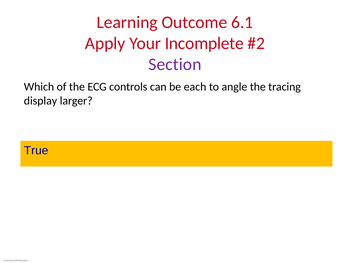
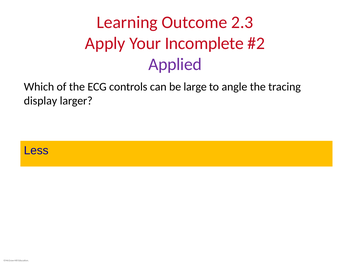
6.1: 6.1 -> 2.3 (242, 22)
Section: Section -> Applied (175, 64)
each: each -> large (195, 87)
True: True -> Less (36, 150)
